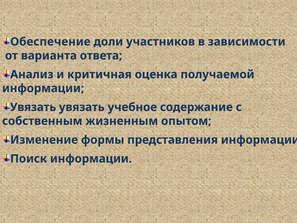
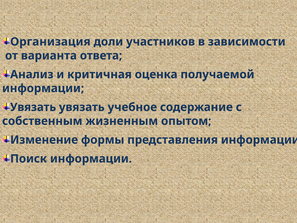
Обеспечение: Обеспечение -> Организация (50, 42)
